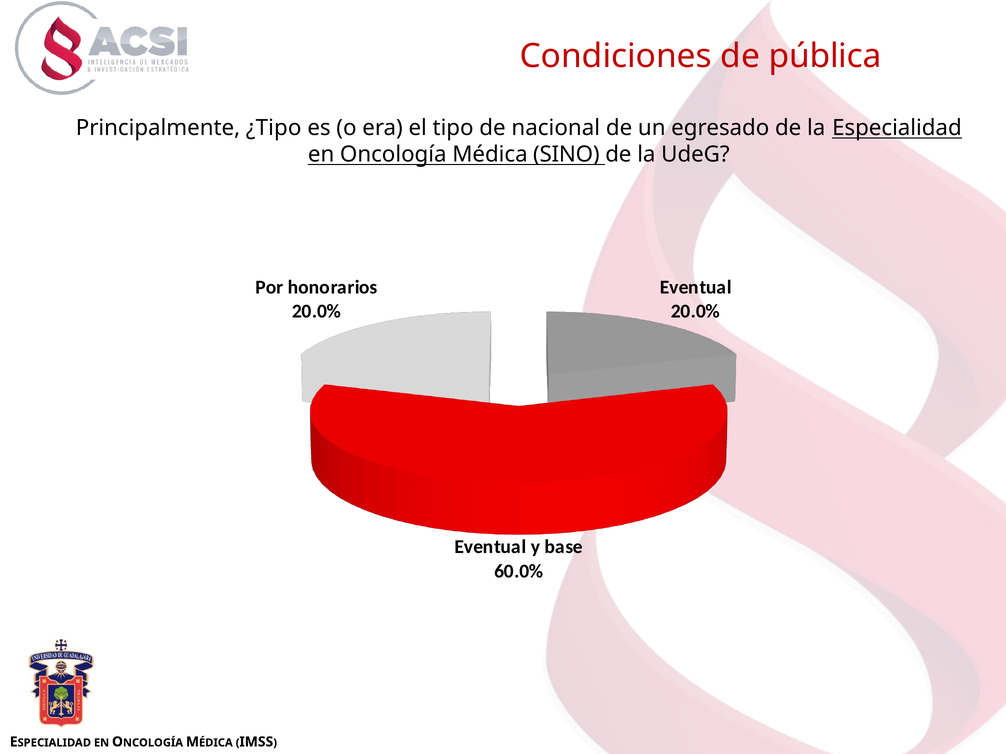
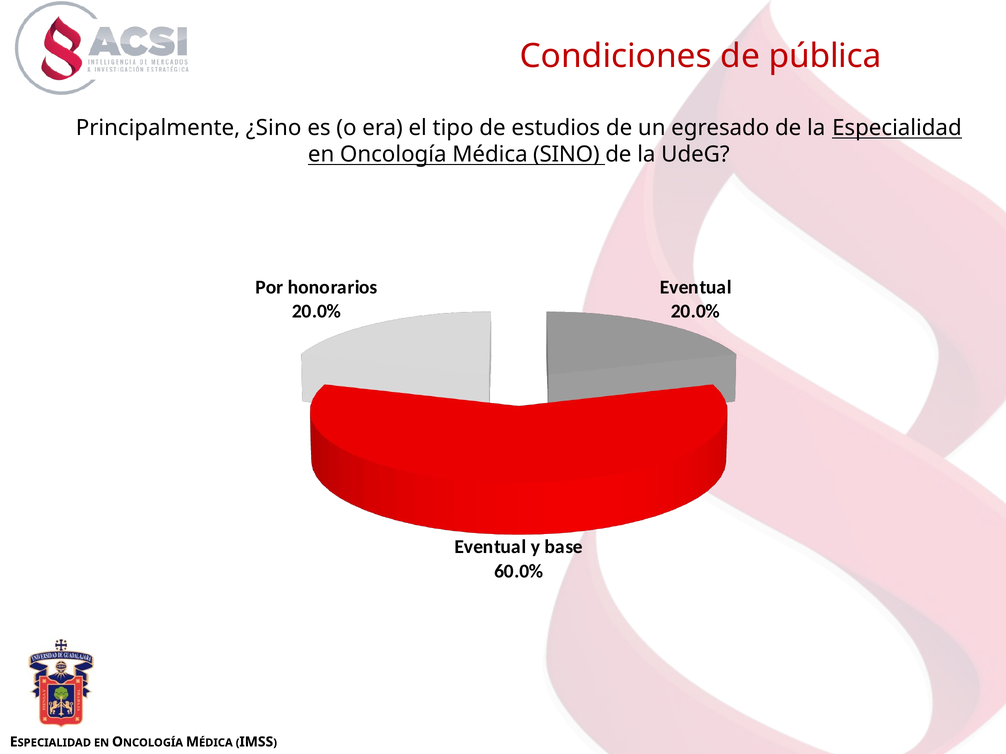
¿Tipo: ¿Tipo -> ¿Sino (274, 128)
nacional: nacional -> estudios (556, 128)
